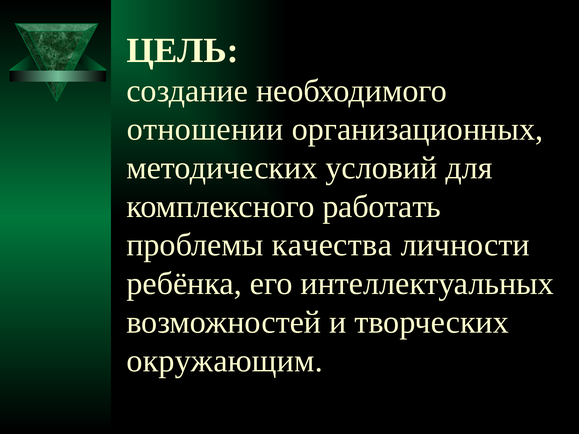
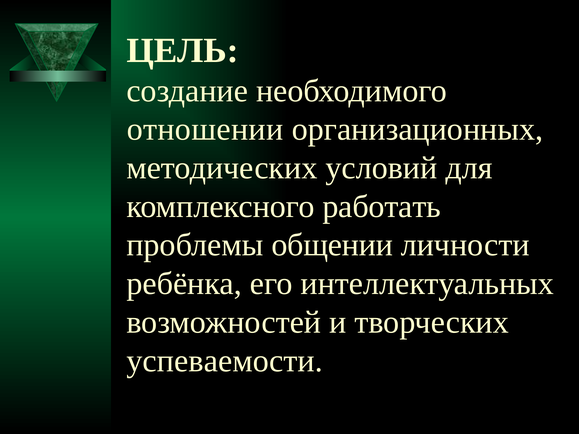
качества: качества -> общении (332, 245)
окружающим: окружающим -> успеваемости (225, 361)
